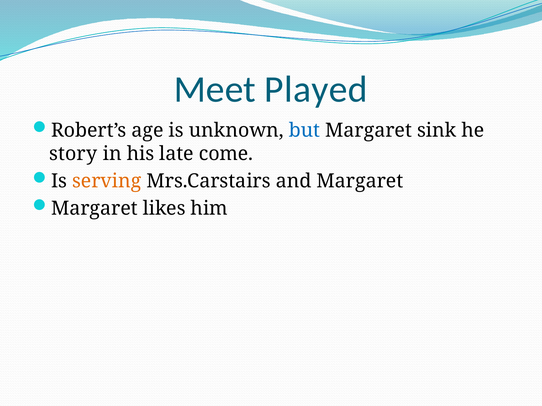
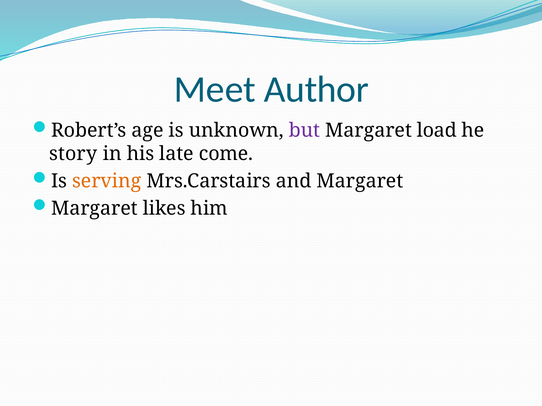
Played: Played -> Author (316, 90)
but colour: blue -> purple (304, 130)
sink: sink -> load (437, 130)
